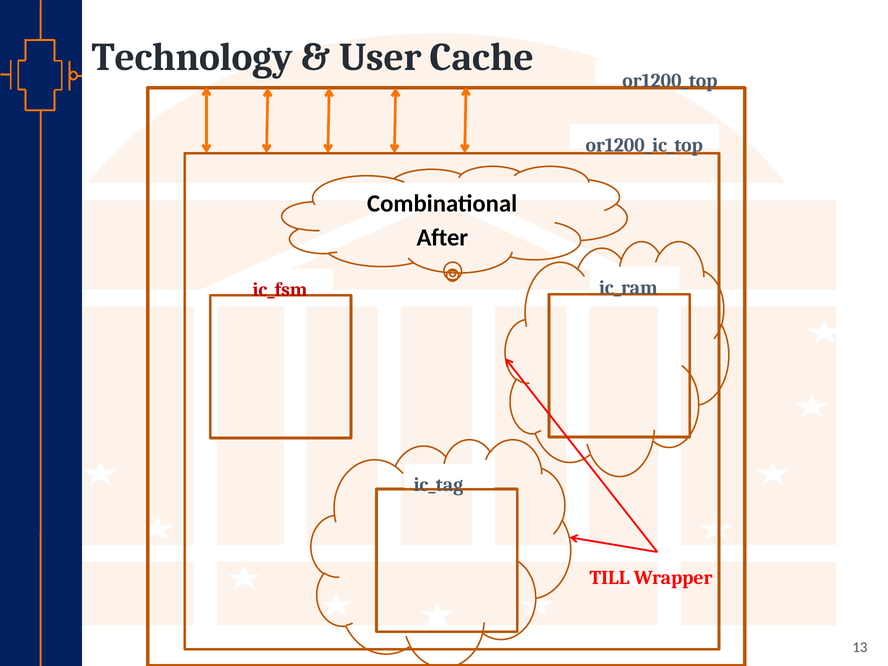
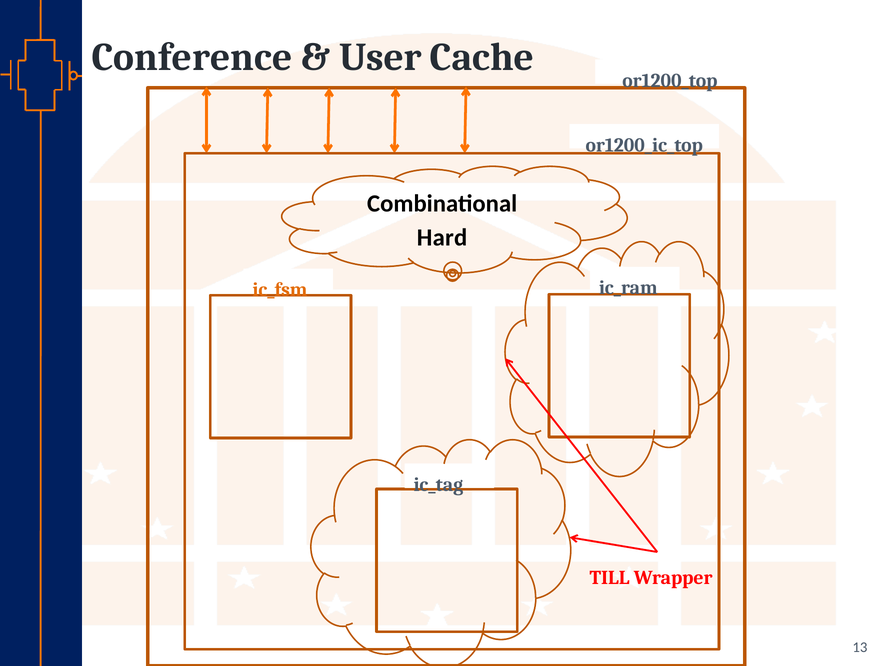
Technology: Technology -> Conference (192, 57)
After: After -> Hard (442, 238)
ic_fsm colour: red -> orange (280, 290)
